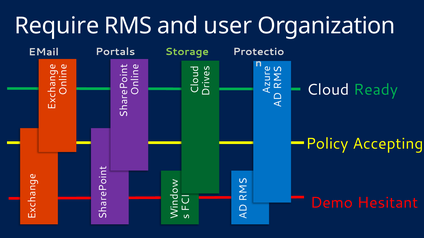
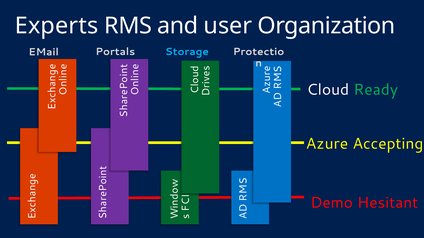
Require: Require -> Experts (57, 26)
Storage colour: light green -> light blue (187, 52)
Policy: Policy -> Azure (327, 144)
